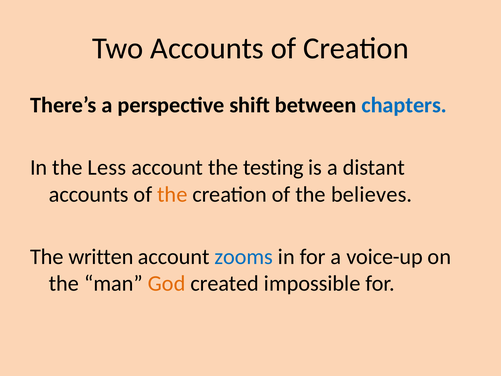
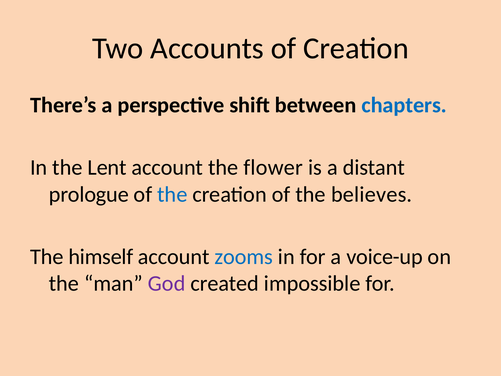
Less: Less -> Lent (107, 167)
testing: testing -> flower (273, 167)
accounts: accounts -> prologue (89, 194)
the colour: orange -> blue (172, 194)
written: written -> himself (101, 257)
God colour: orange -> purple (167, 283)
